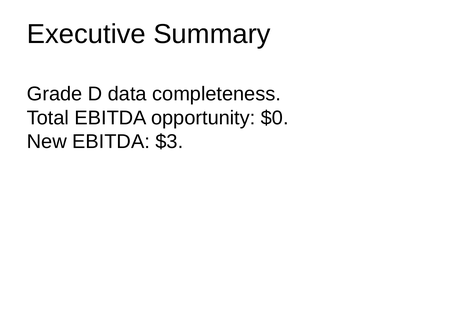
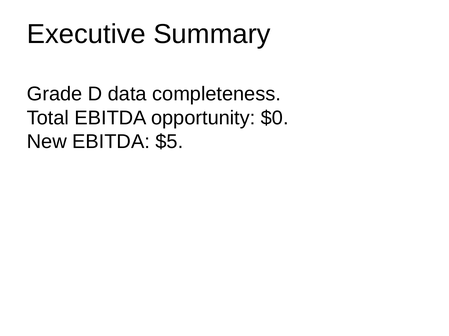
$3: $3 -> $5 (169, 142)
